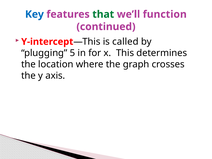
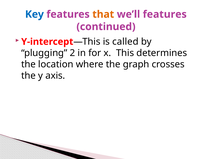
that colour: green -> orange (103, 14)
we’ll function: function -> features (165, 14)
5: 5 -> 2 (72, 53)
